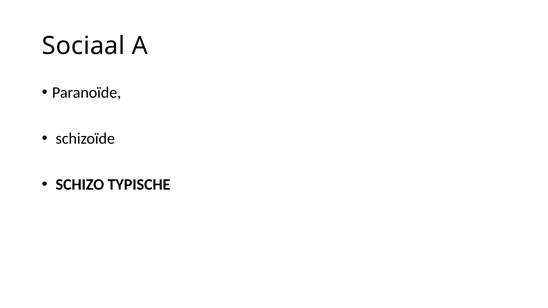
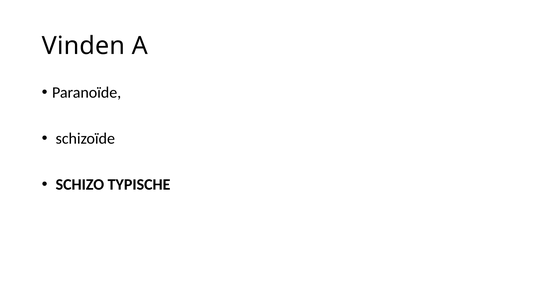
Sociaal: Sociaal -> Vinden (83, 46)
